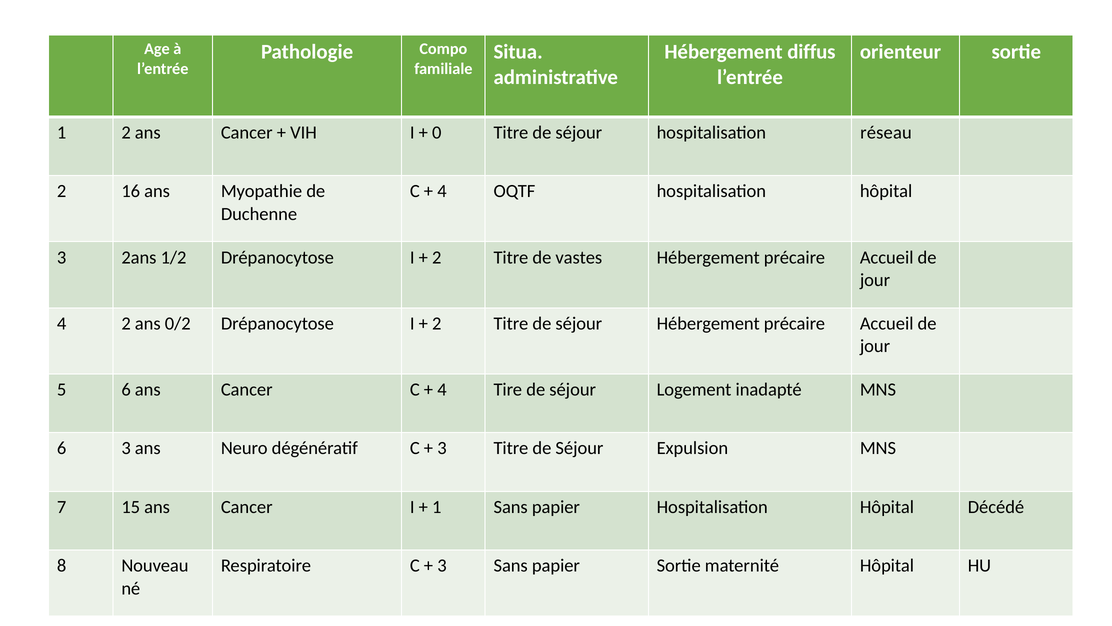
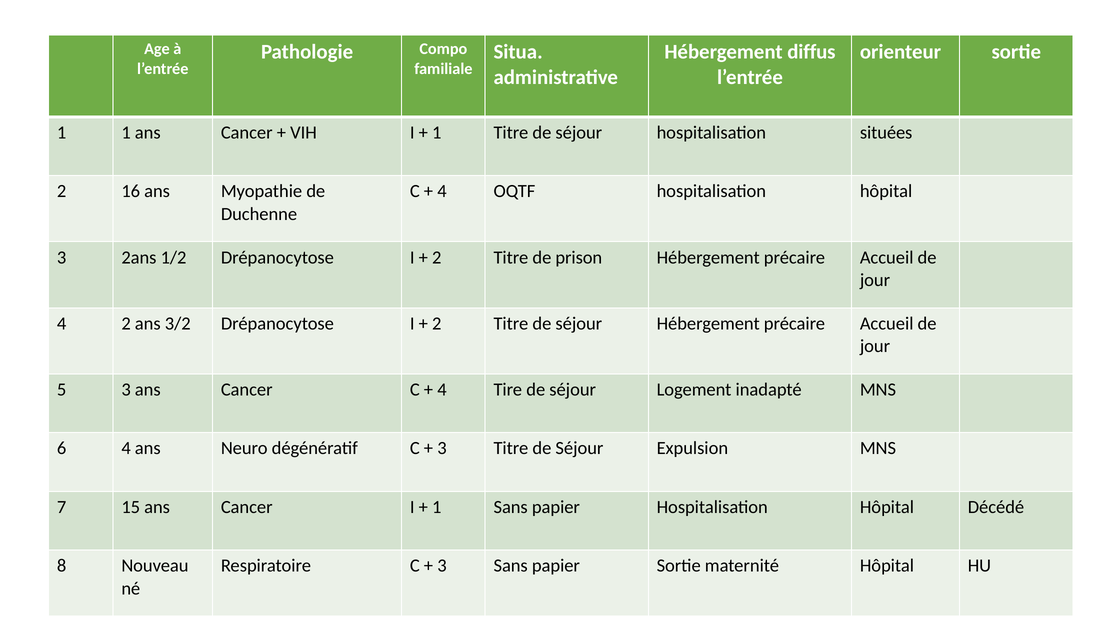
1 2: 2 -> 1 (126, 132)
0: 0 -> 1 (437, 132)
réseau: réseau -> situées (886, 132)
vastes: vastes -> prison (579, 257)
0/2: 0/2 -> 3/2 (178, 323)
5 6: 6 -> 3 (126, 389)
6 3: 3 -> 4 (126, 448)
